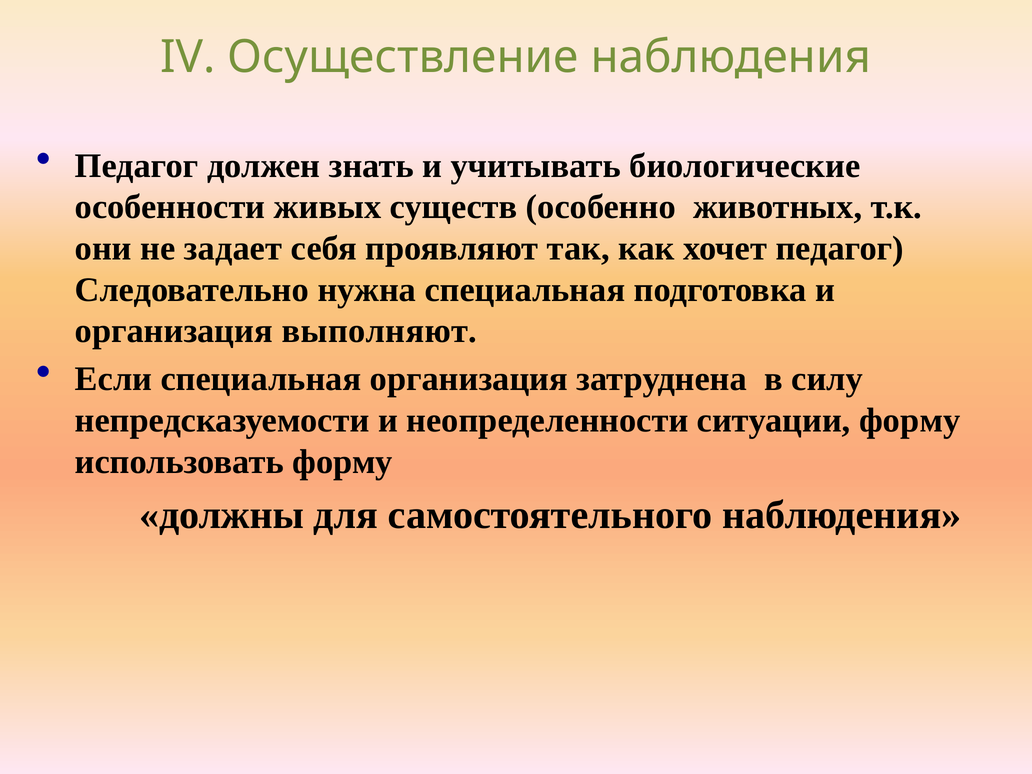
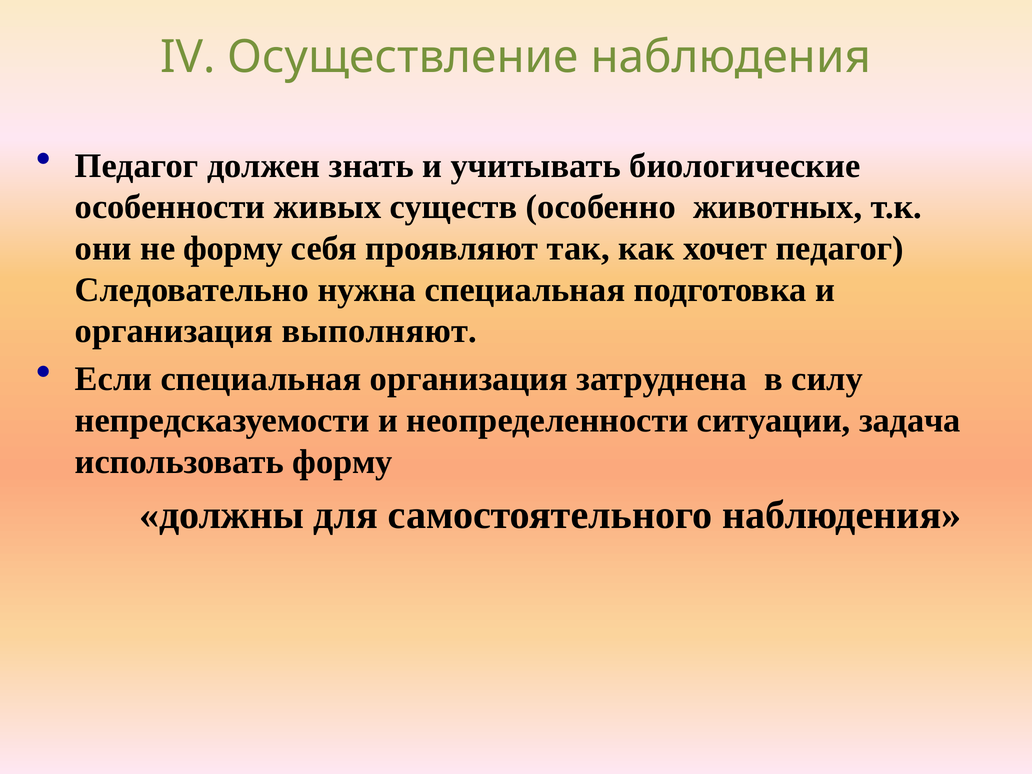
не задает: задает -> форму (233, 248)
ситуации форму: форму -> задача (910, 420)
